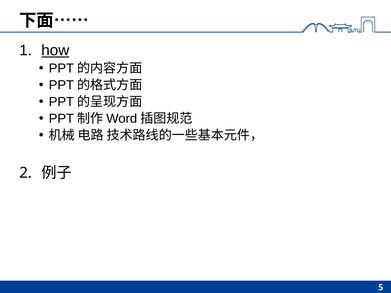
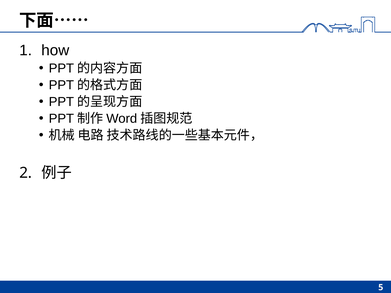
how underline: present -> none (55, 50)
